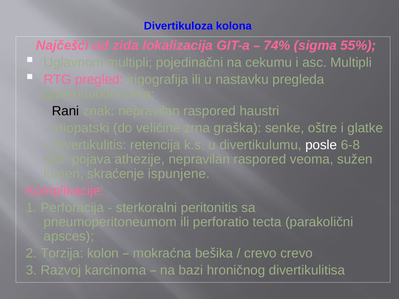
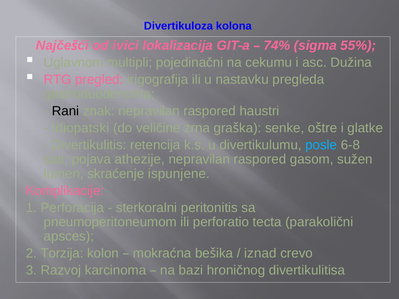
zida: zida -> ivici (126, 46)
asc Multipli: Multipli -> Dužina (351, 63)
posle colour: white -> light blue (321, 145)
veoma: veoma -> gasom (312, 159)
crevo: crevo -> iznad (260, 254)
